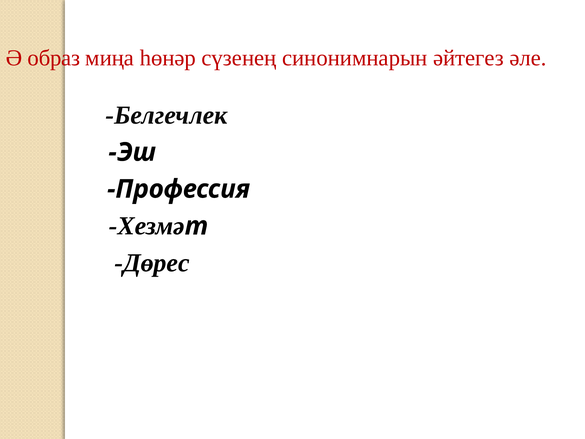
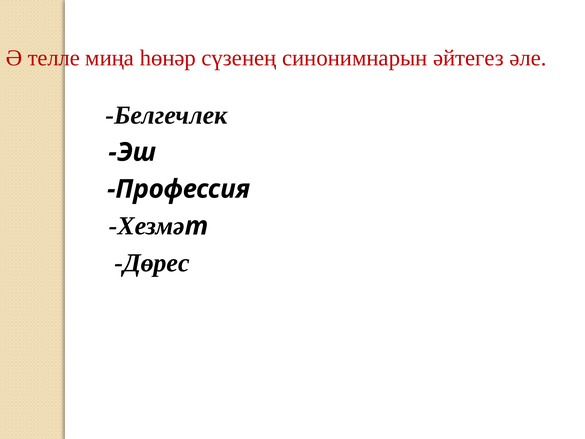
образ: образ -> телле (54, 58)
